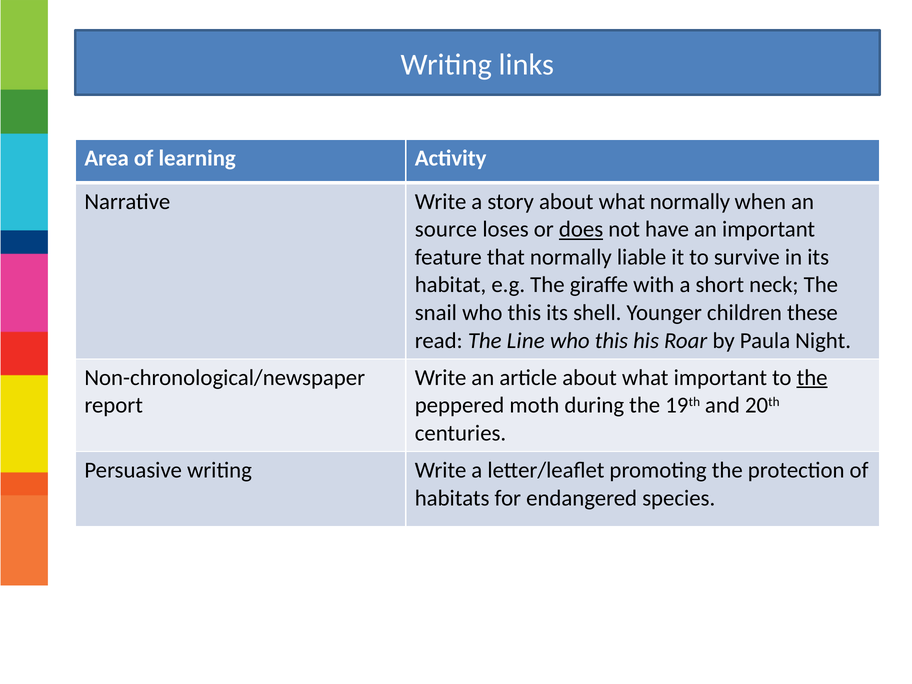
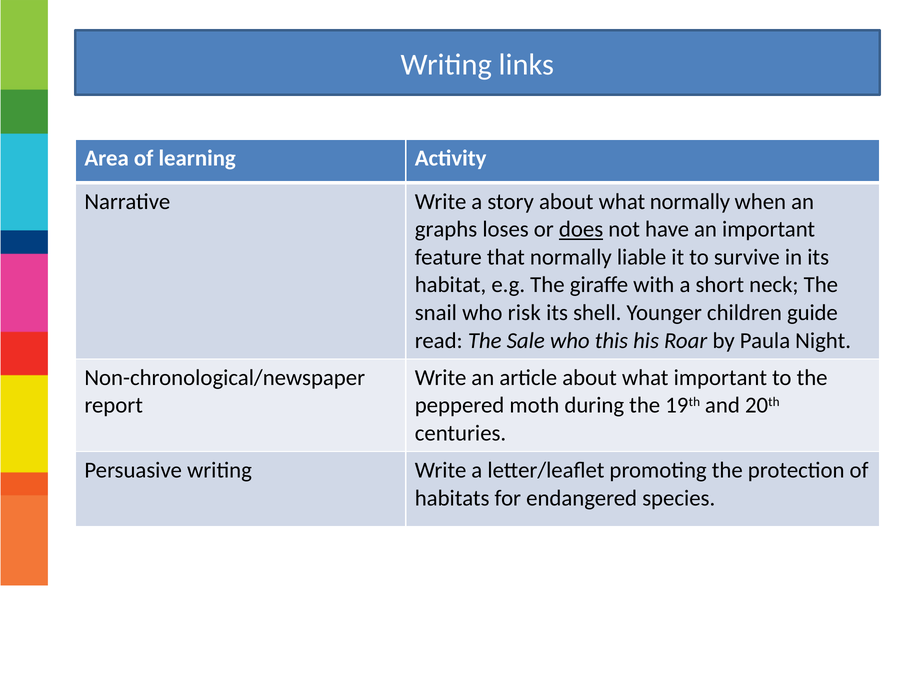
source: source -> graphs (446, 229)
snail who this: this -> risk (524, 313)
these: these -> guide (812, 313)
Line: Line -> Sale (526, 341)
the underline: present -> none (812, 378)
